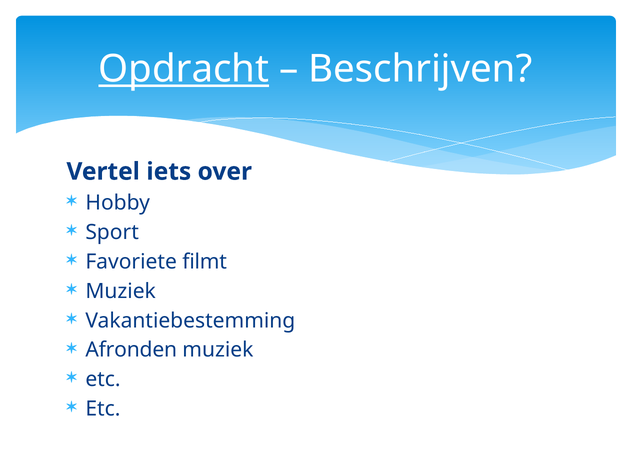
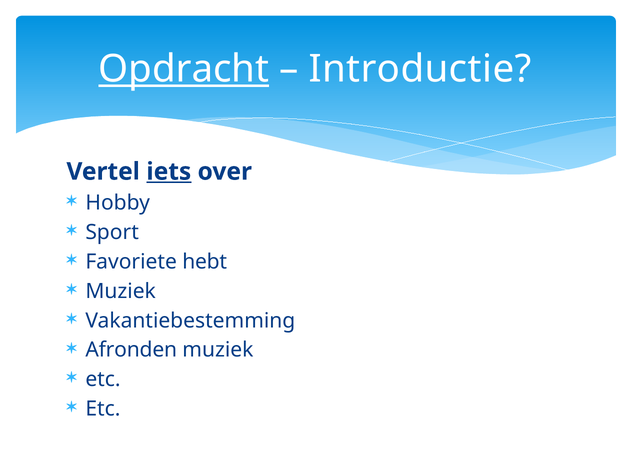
Beschrijven: Beschrijven -> Introductie (420, 69)
iets underline: none -> present (169, 172)
filmt: filmt -> hebt (205, 262)
